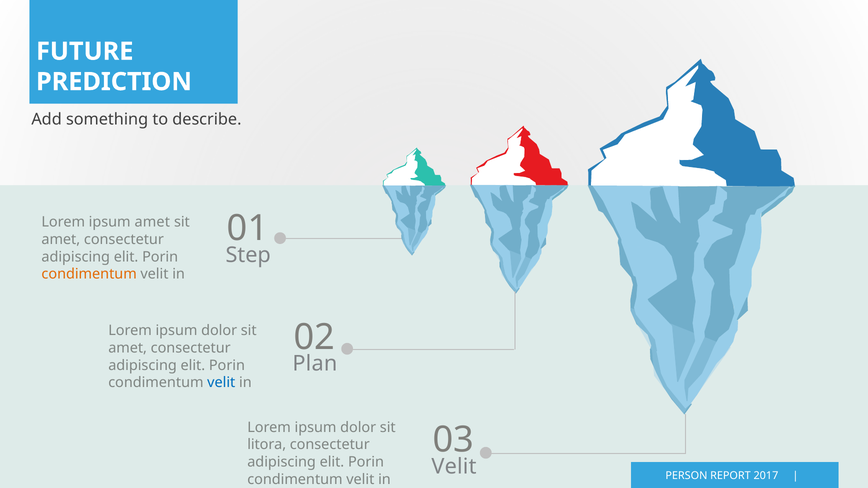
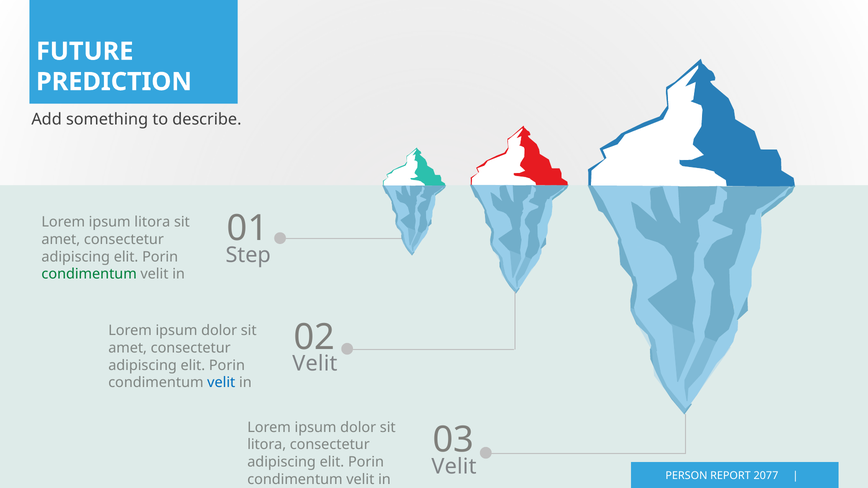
ipsum amet: amet -> litora (152, 222)
condimentum colour: orange -> green (89, 274)
Plan: Plan -> Velit (315, 364)
2017: 2017 -> 2077 (766, 476)
